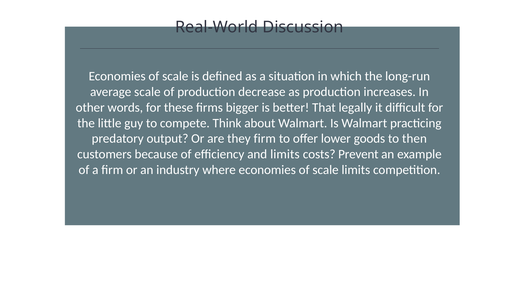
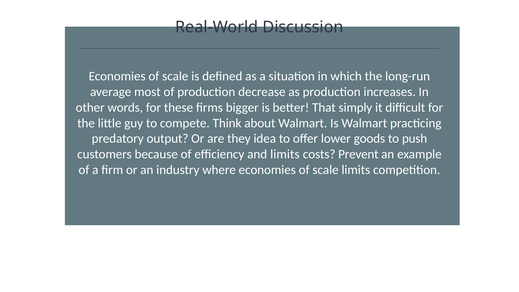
average scale: scale -> most (147, 92)
legally: legally -> simply (355, 107)
they firm: firm -> idea (265, 139)
then: then -> push (415, 139)
